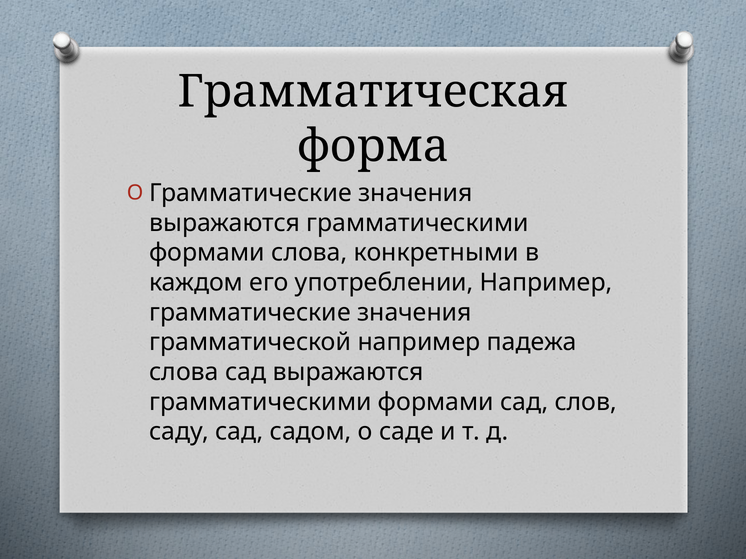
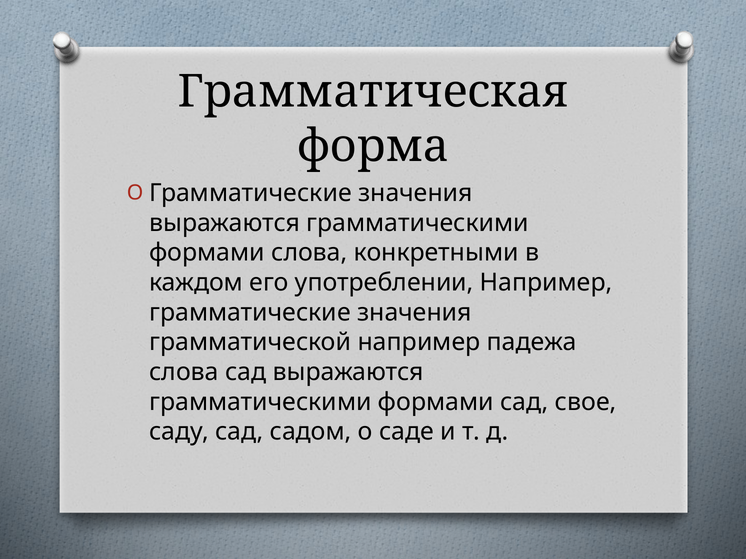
слов: слов -> свое (586, 402)
